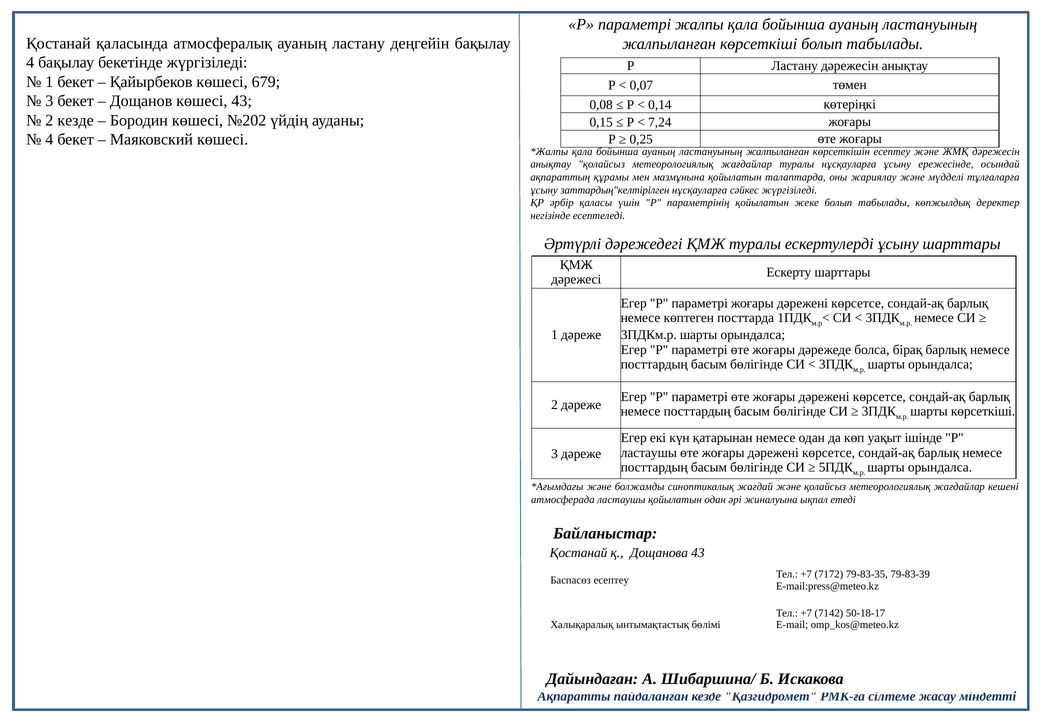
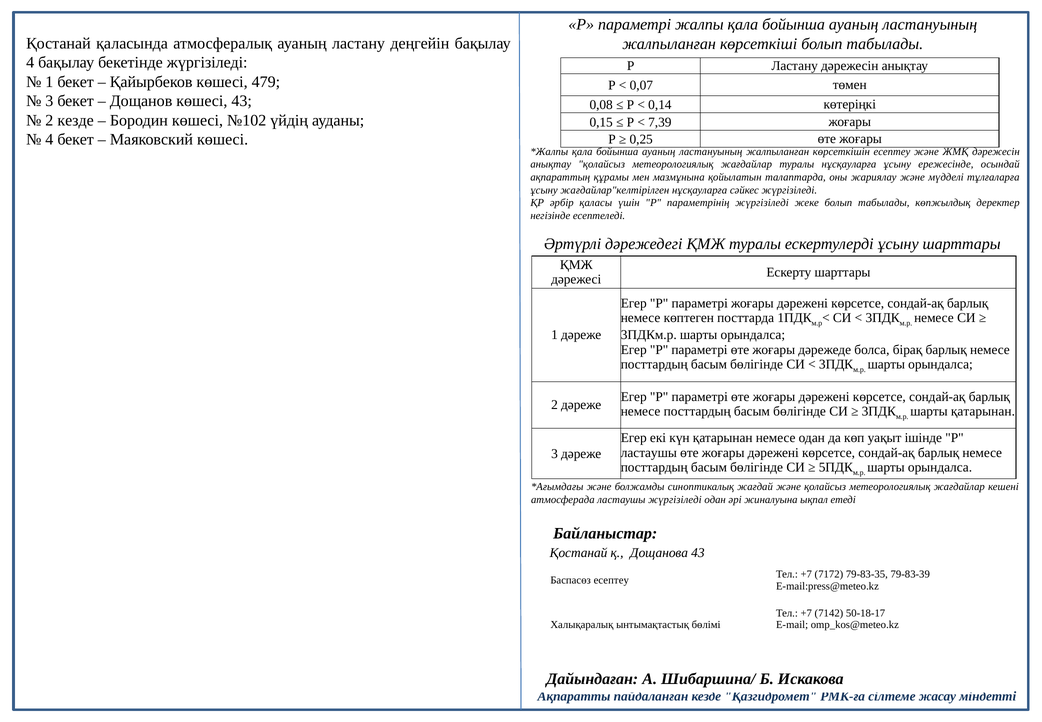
679: 679 -> 479 (266, 82)
№202: №202 -> №102 (247, 120)
7,24: 7,24 -> 7,39 (660, 122)
заттардың"келтірілген: заттардың"келтірілген -> жағдайлар"келтірілген (615, 190)
параметрінің қойылатын: қойылатын -> жүргізіледі (762, 203)
шарты көрсеткіші: көрсеткіші -> қатарынан (983, 411)
ластаушы қойылатын: қойылатын -> жүргізіледі (675, 499)
